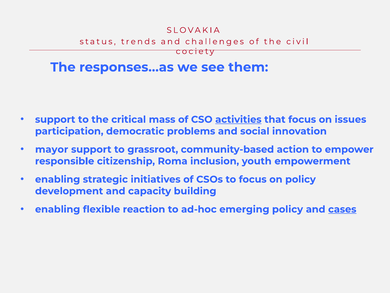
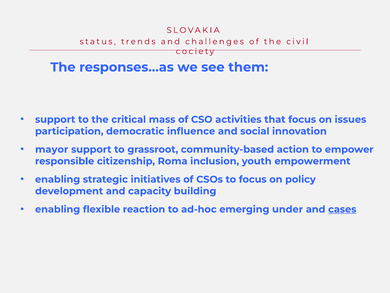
activities underline: present -> none (238, 119)
problems: problems -> influence (191, 131)
emerging policy: policy -> under (288, 209)
